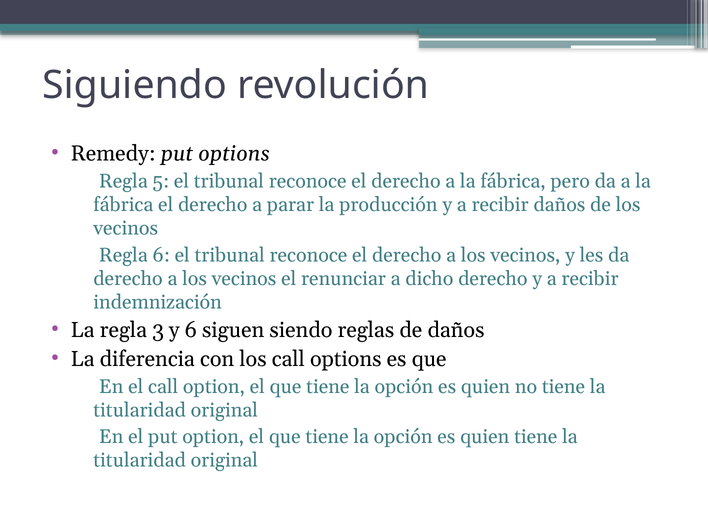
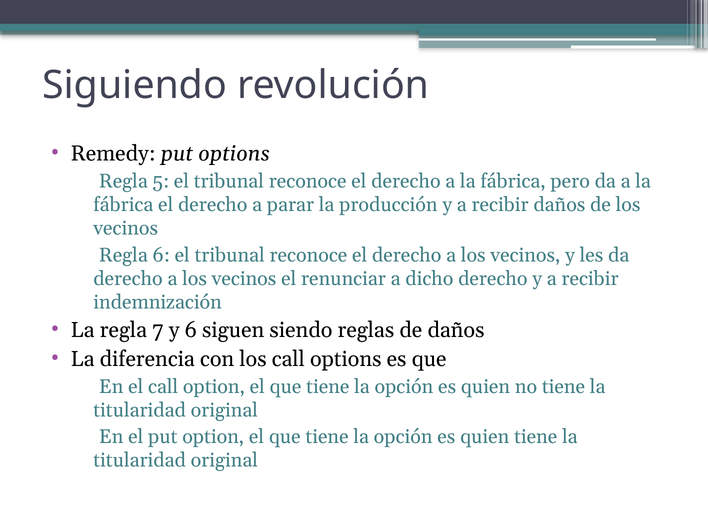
3: 3 -> 7 (158, 330)
